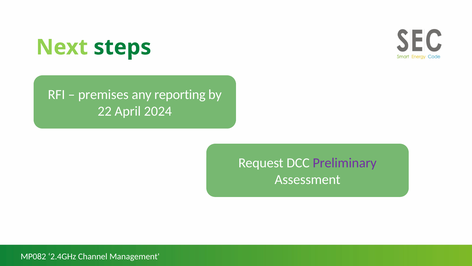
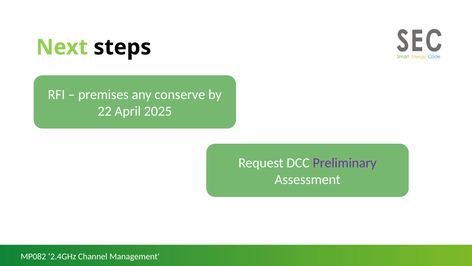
steps colour: green -> black (122, 47)
reporting: reporting -> conserve (180, 94)
2024: 2024 -> 2025 (158, 111)
